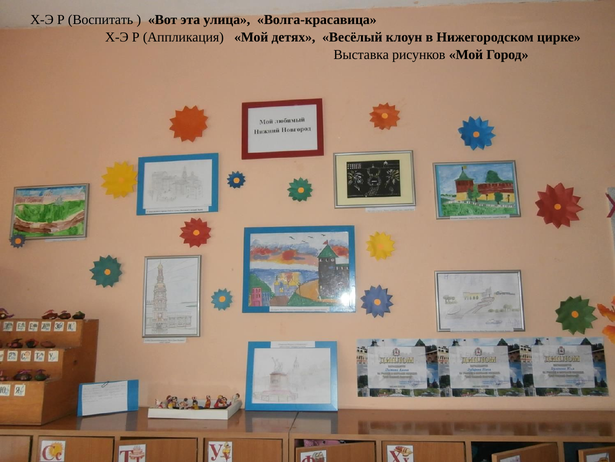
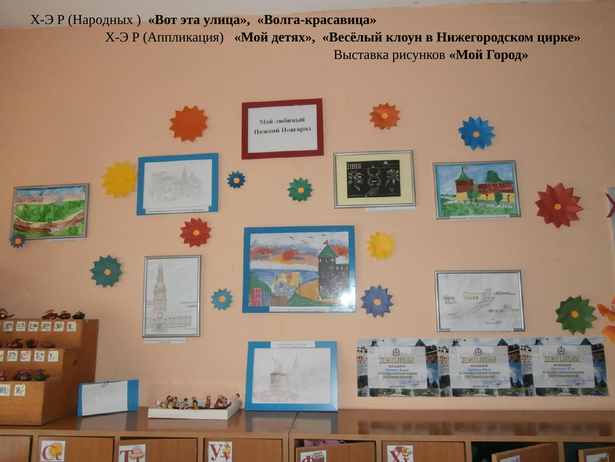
Воспитать: Воспитать -> Народных (101, 20)
